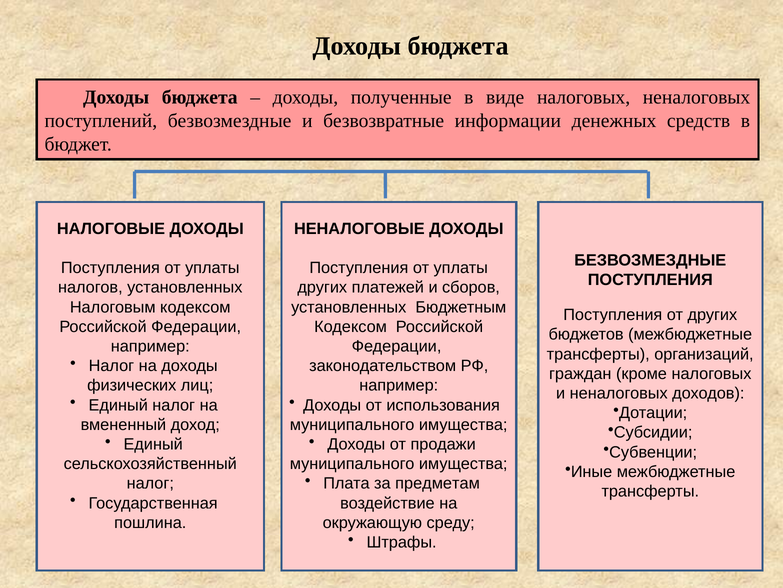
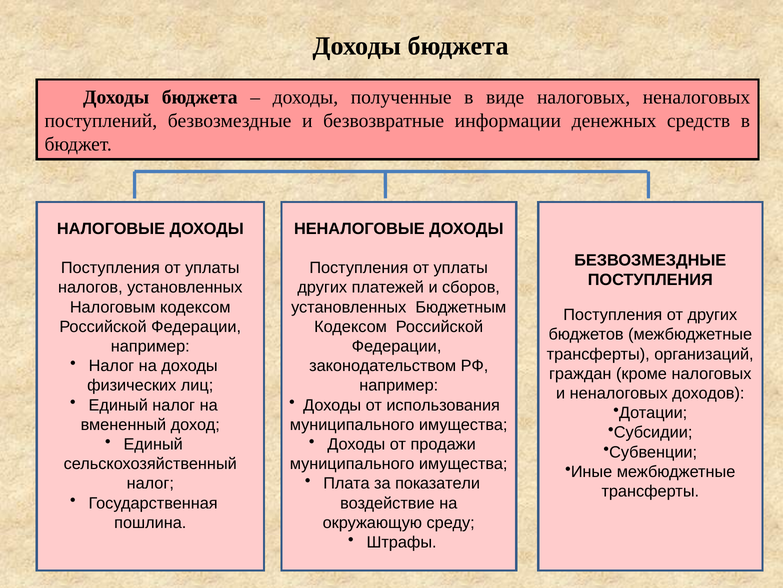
предметам: предметам -> показатели (438, 483)
